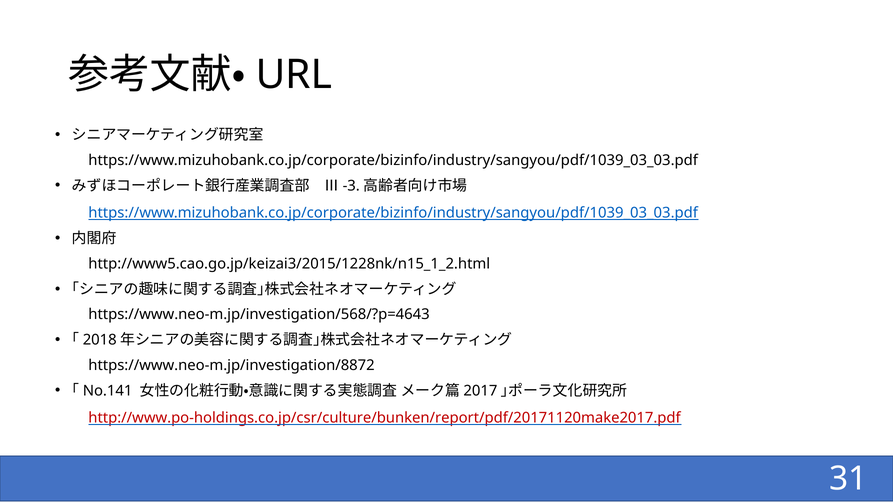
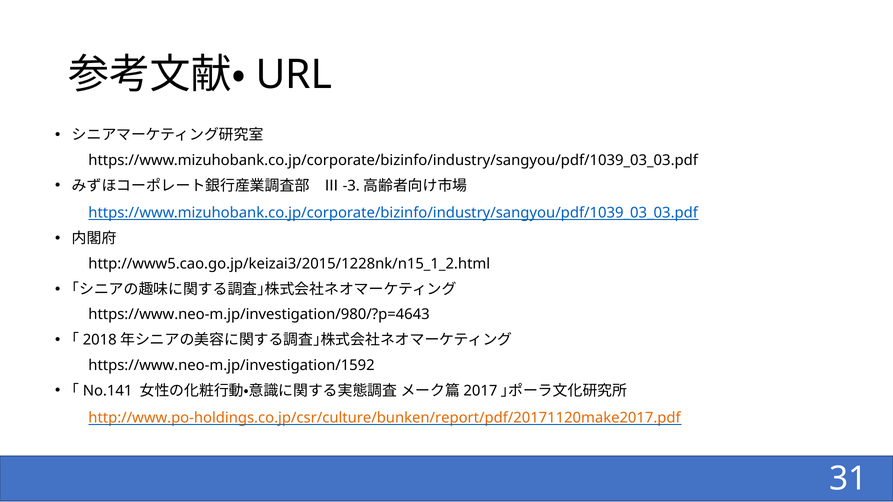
https://www.neo-m.jp/investigation/568/?p=4643: https://www.neo-m.jp/investigation/568/?p=4643 -> https://www.neo-m.jp/investigation/980/?p=4643 (259, 315)
https://www.neo-m.jp/investigation/8872: https://www.neo-m.jp/investigation/8872 -> https://www.neo-m.jp/investigation/1592 (232, 366)
http://www.po-holdings.co.jp/csr/culture/bunken/report/pdf/20171120make2017.pdf colour: red -> orange (385, 418)
